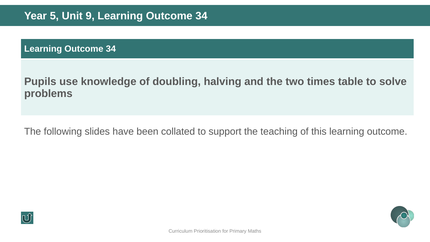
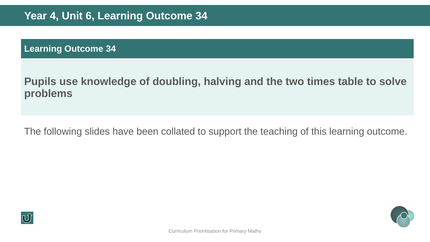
5: 5 -> 4 (54, 16)
9: 9 -> 6 (90, 16)
